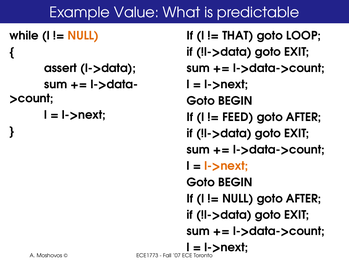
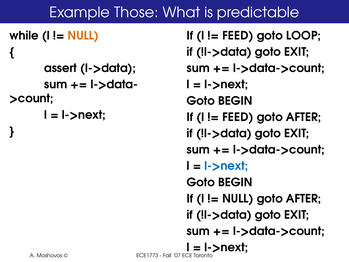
Value: Value -> Those (136, 13)
THAT: THAT -> FEED (238, 36)
l->next colour: orange -> blue (226, 166)
